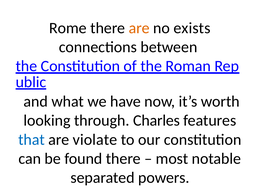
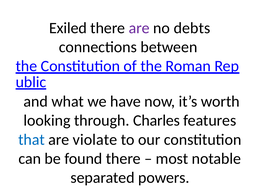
Rome: Rome -> Exiled (68, 28)
are colour: orange -> purple (139, 28)
exists: exists -> debts (192, 28)
